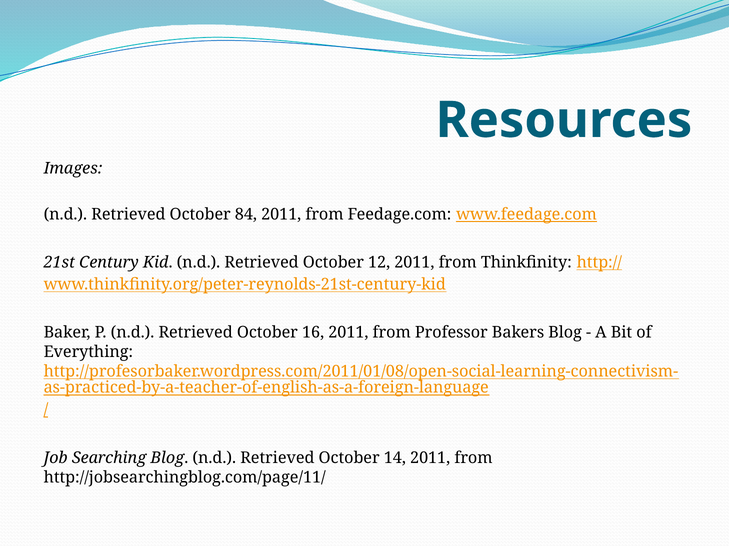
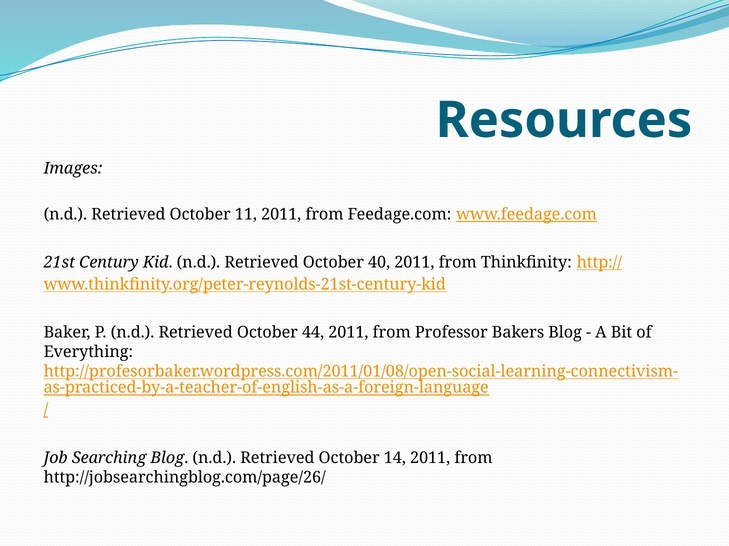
84: 84 -> 11 (246, 214)
12: 12 -> 40 (379, 263)
16: 16 -> 44 (313, 333)
http://jobsearchingblog.com/page/11/: http://jobsearchingblog.com/page/11/ -> http://jobsearchingblog.com/page/26/ (185, 478)
